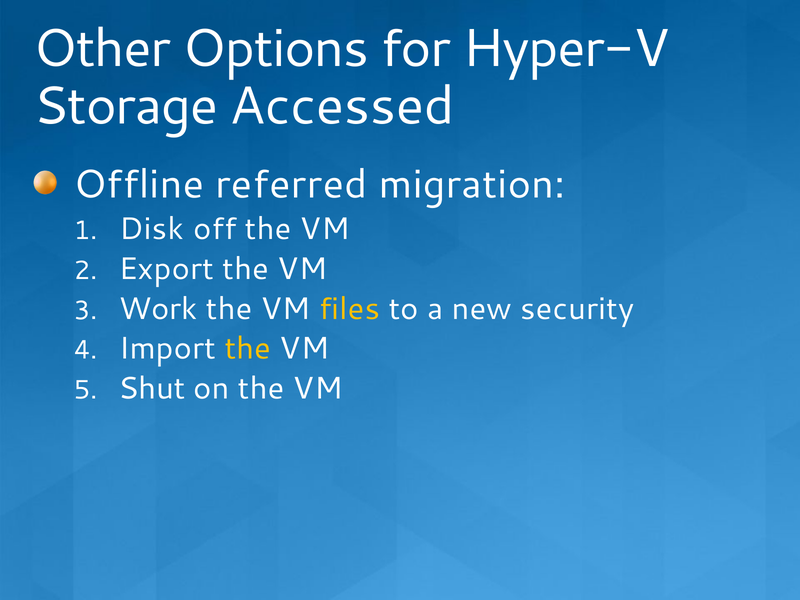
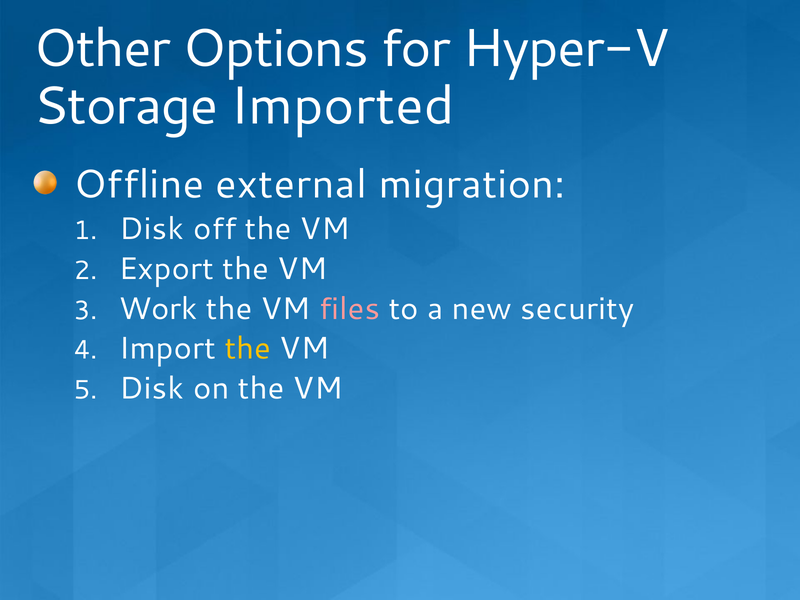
Accessed: Accessed -> Imported (342, 106)
referred: referred -> external (291, 184)
files colour: yellow -> pink (350, 309)
Shut: Shut -> Disk (152, 389)
